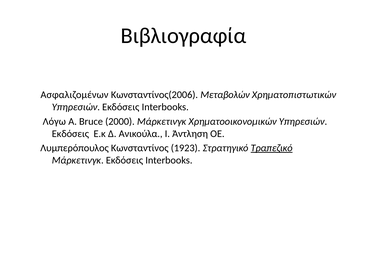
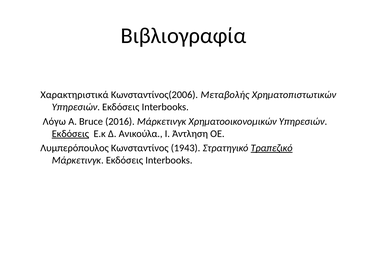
Ασφαλιζομένων: Ασφαλιζομένων -> Χαρακτηριστικά (74, 95)
Μεταβολών: Μεταβολών -> Μεταβολής (225, 95)
2000: 2000 -> 2016 (120, 121)
Εκδόσεις underline: none -> present (70, 133)
1923: 1923 -> 1943 (186, 148)
